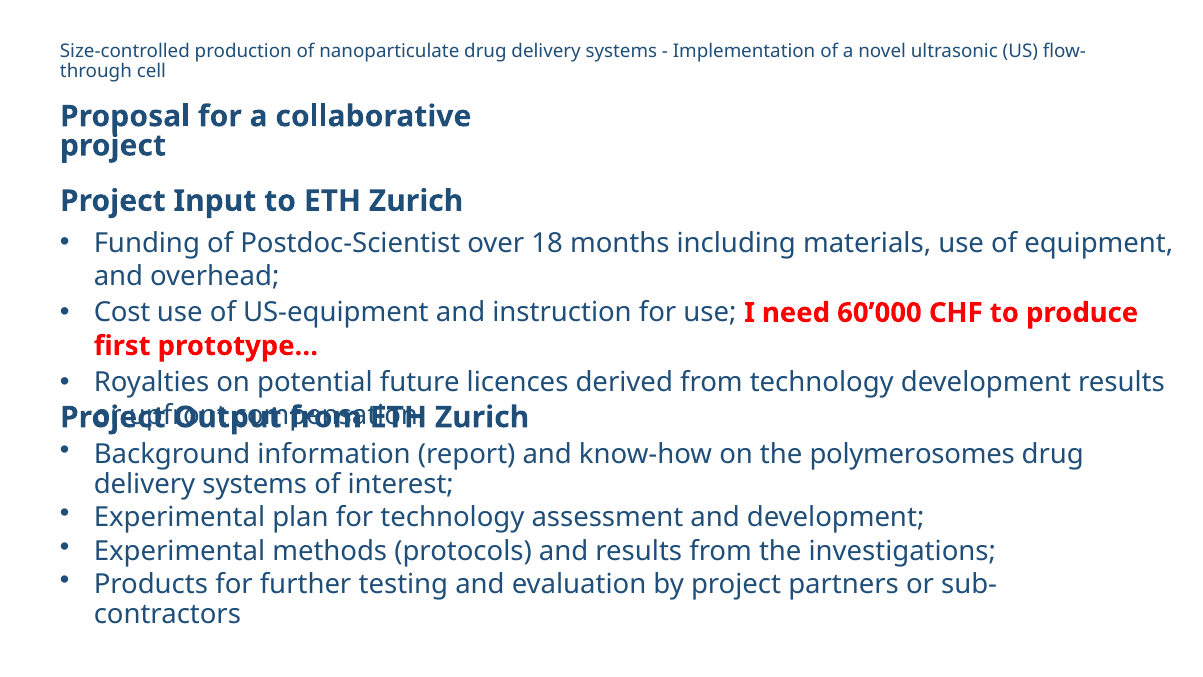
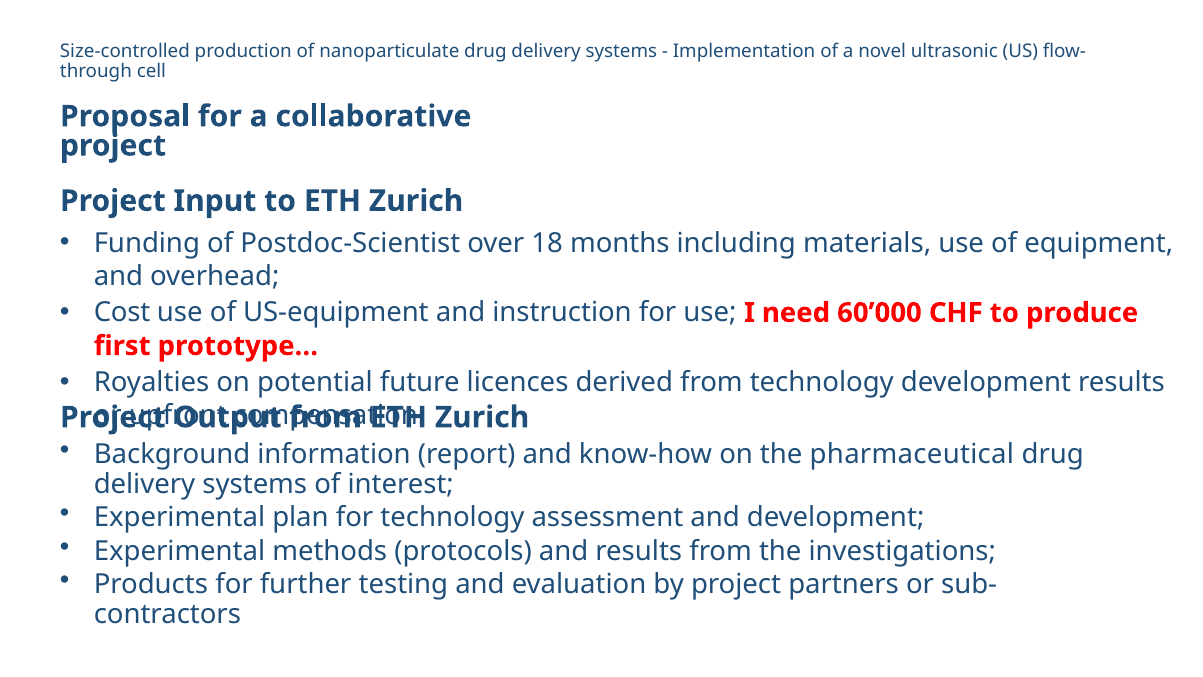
polymerosomes: polymerosomes -> pharmaceutical (912, 455)
